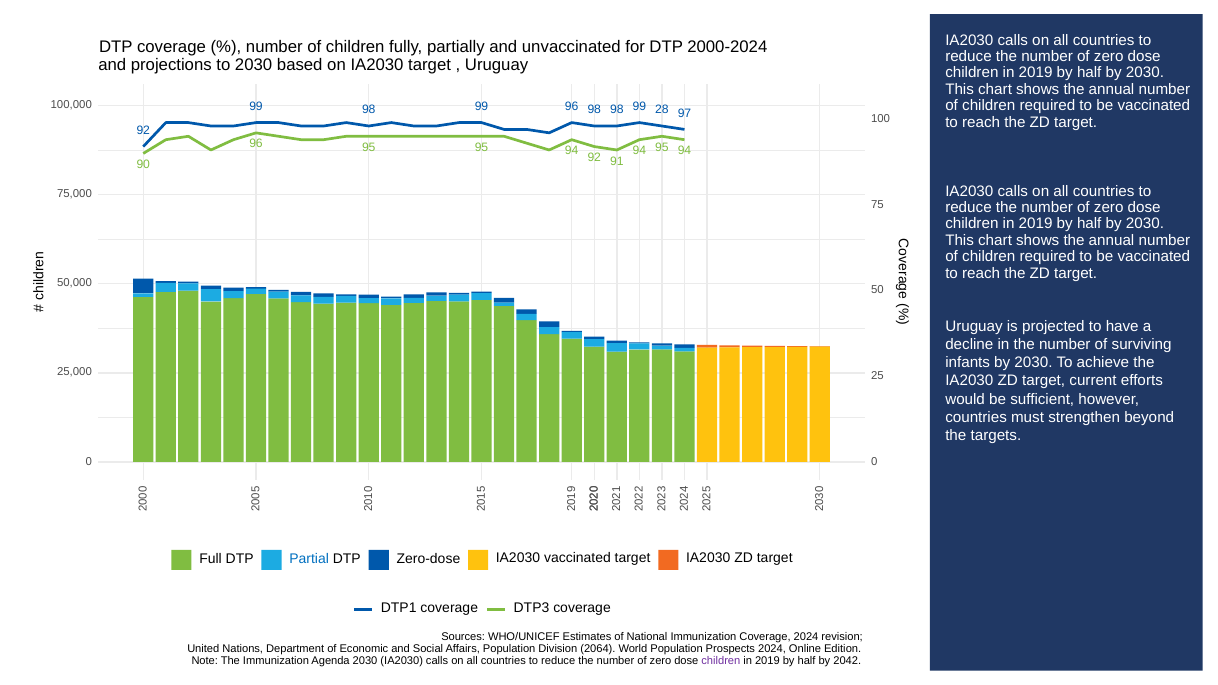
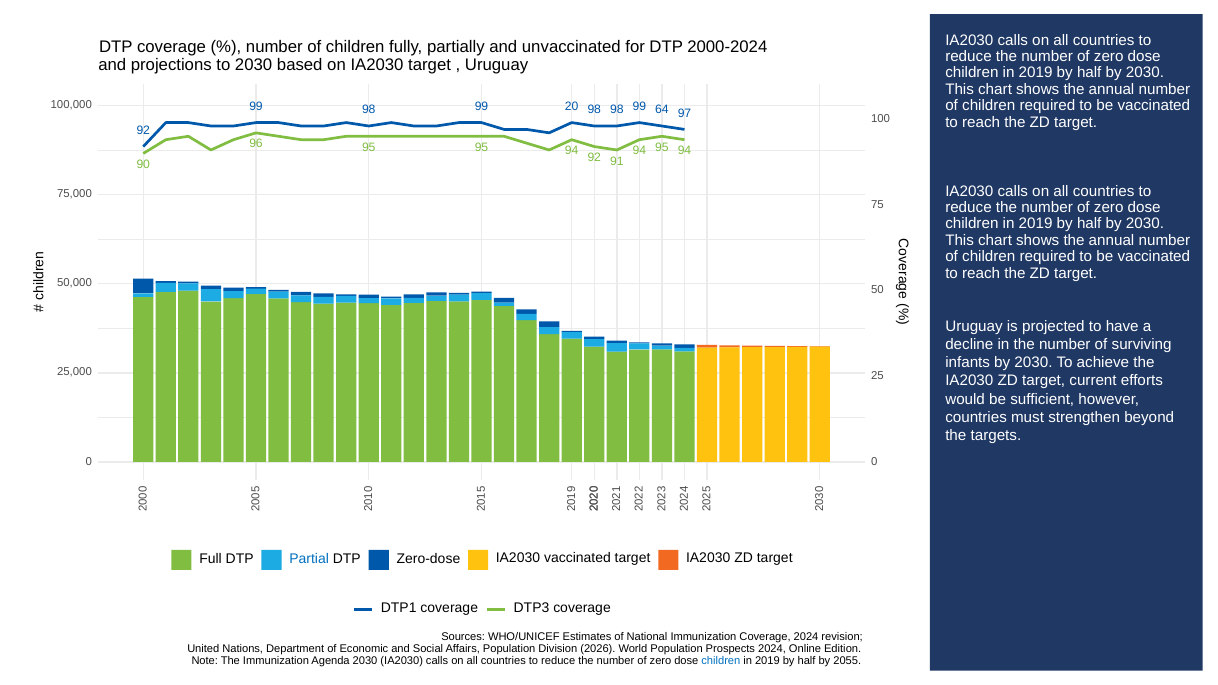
99 96: 96 -> 20 (572, 106)
28: 28 -> 64 (662, 110)
2064: 2064 -> 2026 (598, 649)
children colour: purple -> blue (721, 661)
2042: 2042 -> 2055 (847, 661)
